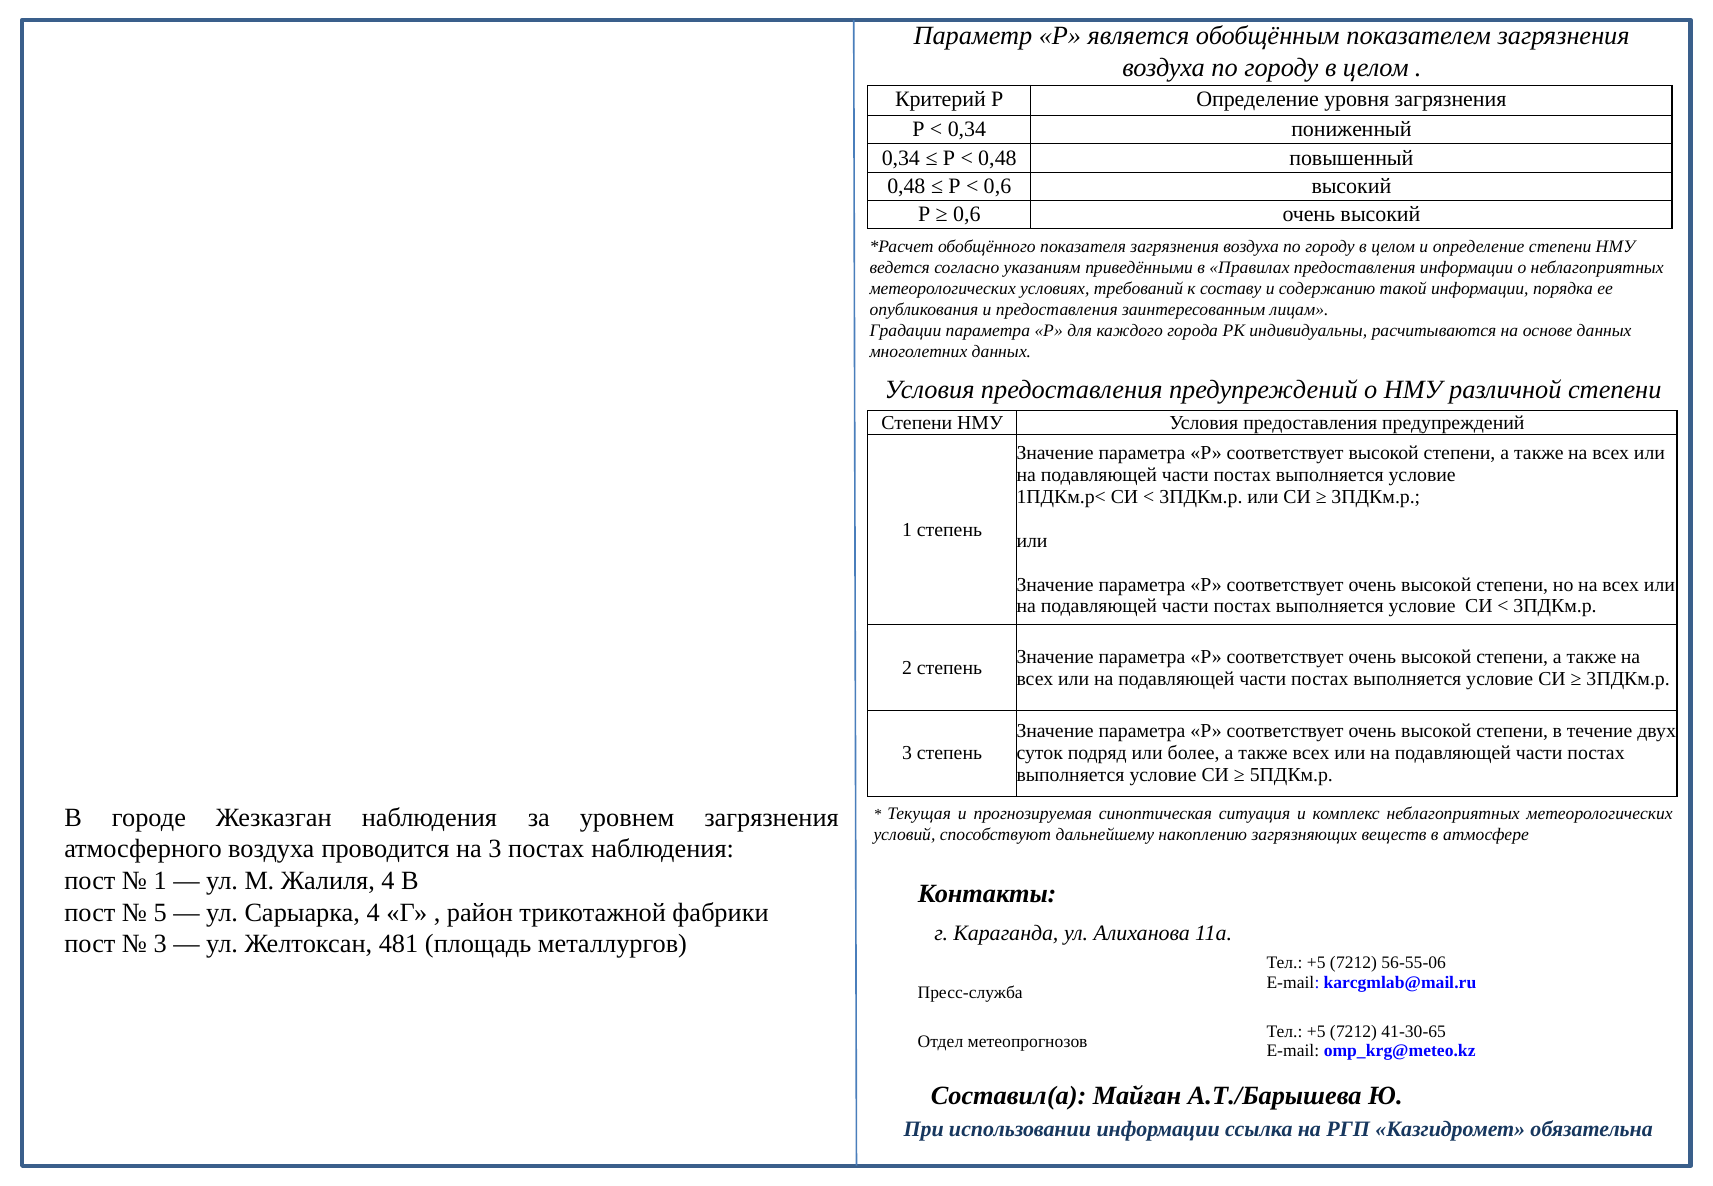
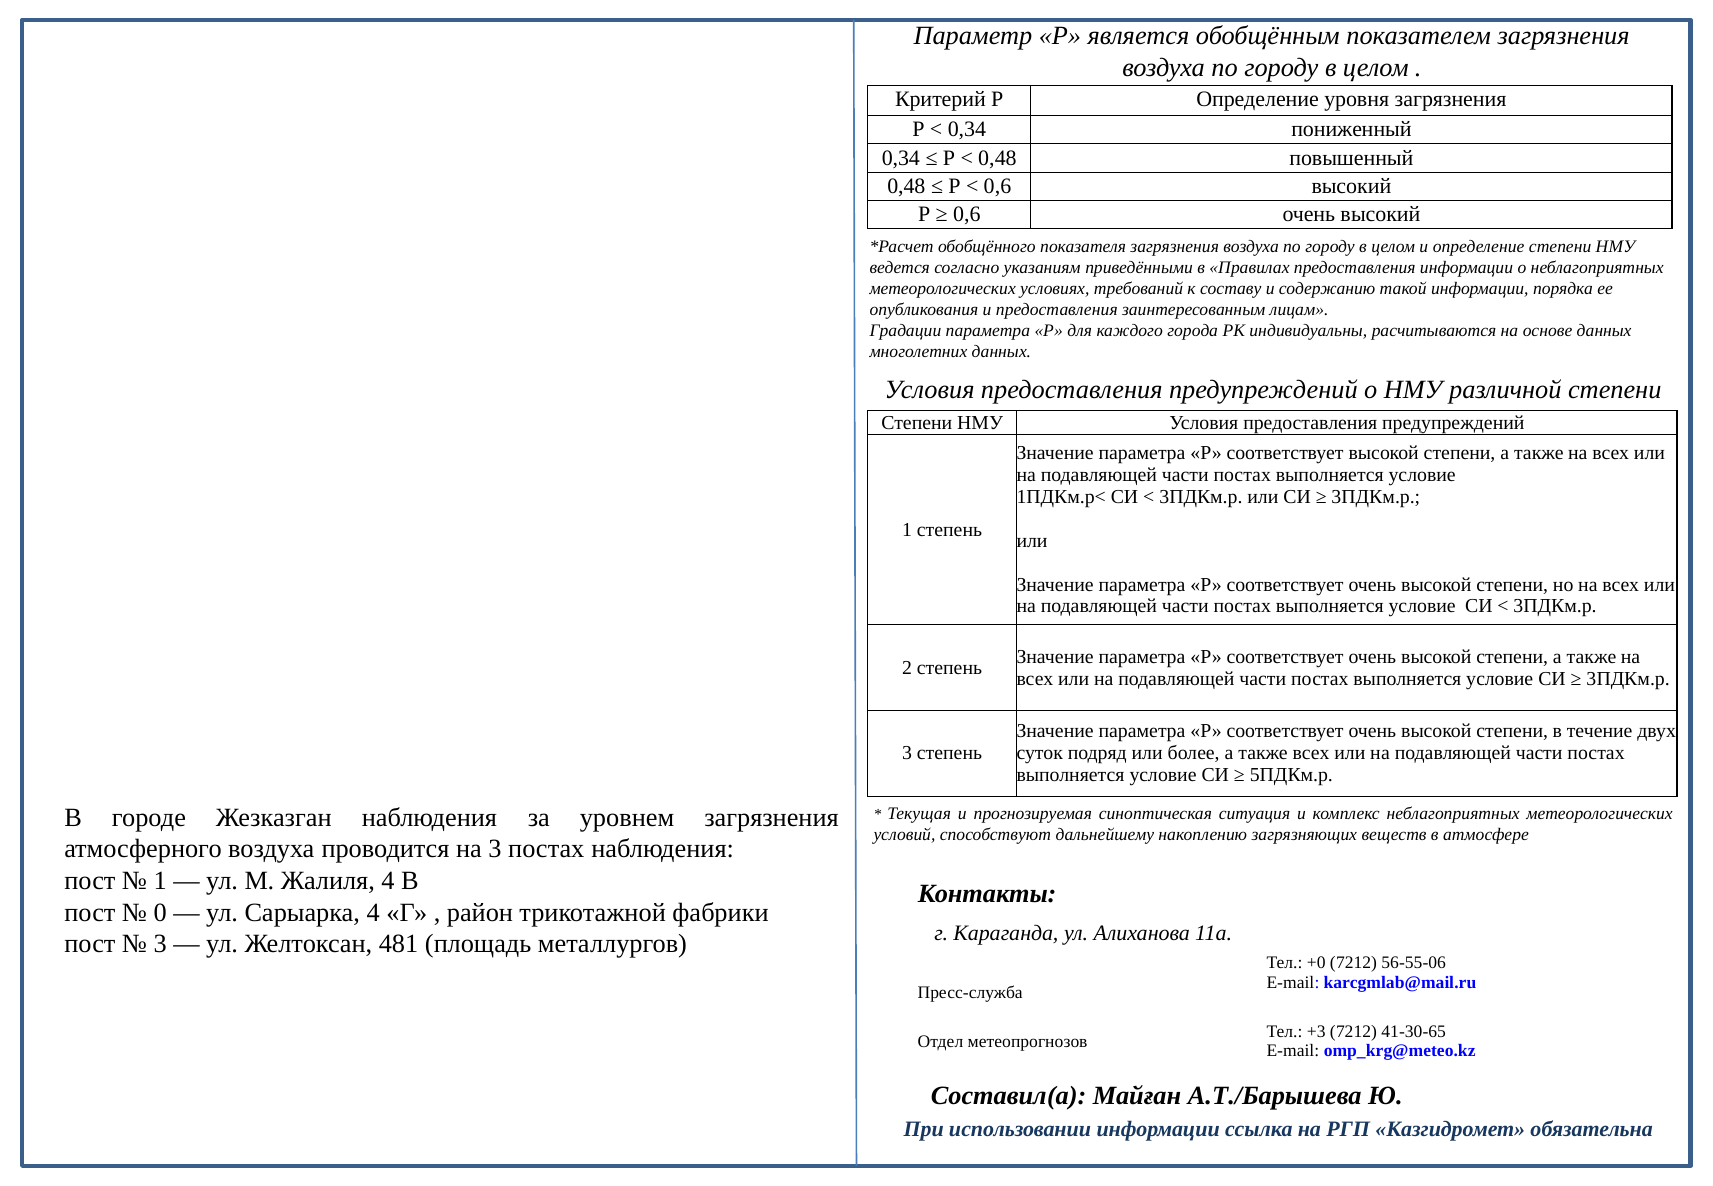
5: 5 -> 0 (160, 912)
+5: +5 -> +0 (1316, 963)
+5: +5 -> +3 (1316, 1031)
